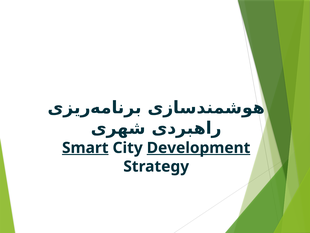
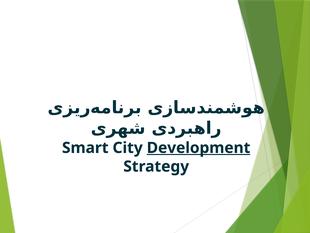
Smart underline: present -> none (85, 148)
